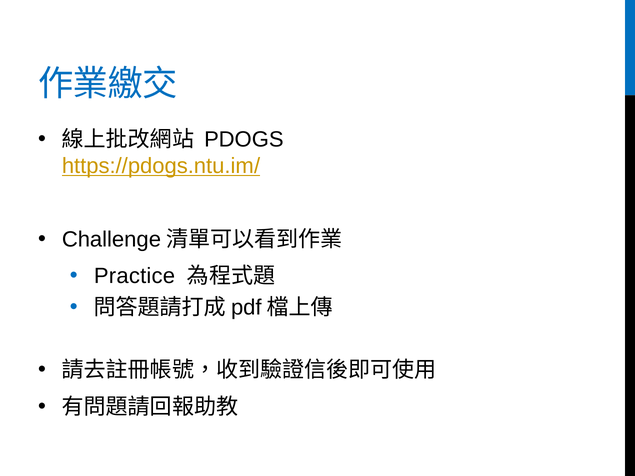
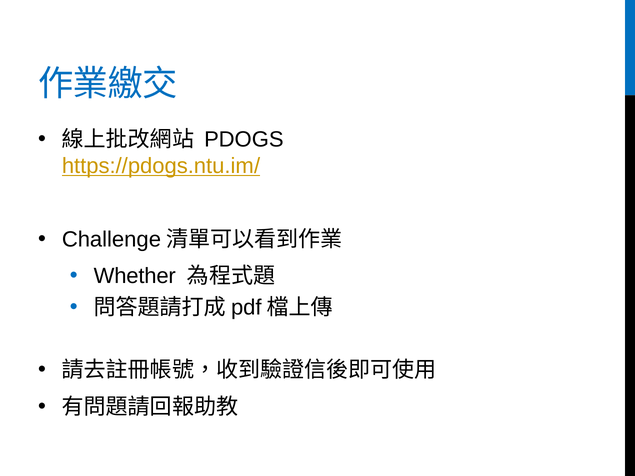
Practice: Practice -> Whether (135, 276)
